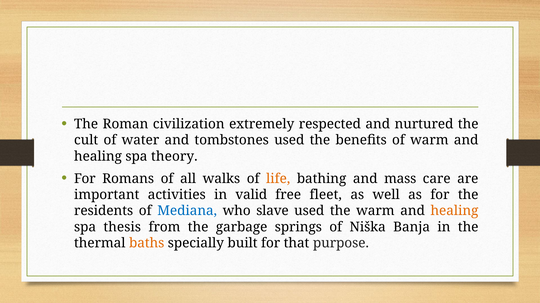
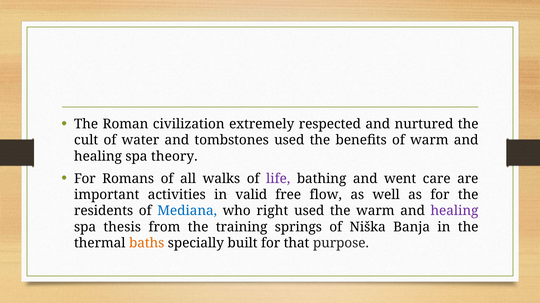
life colour: orange -> purple (278, 179)
mass: mass -> went (400, 179)
fleet: fleet -> flow (326, 195)
slave: slave -> right (272, 211)
healing colour: orange -> purple (454, 211)
garbage: garbage -> training (242, 228)
